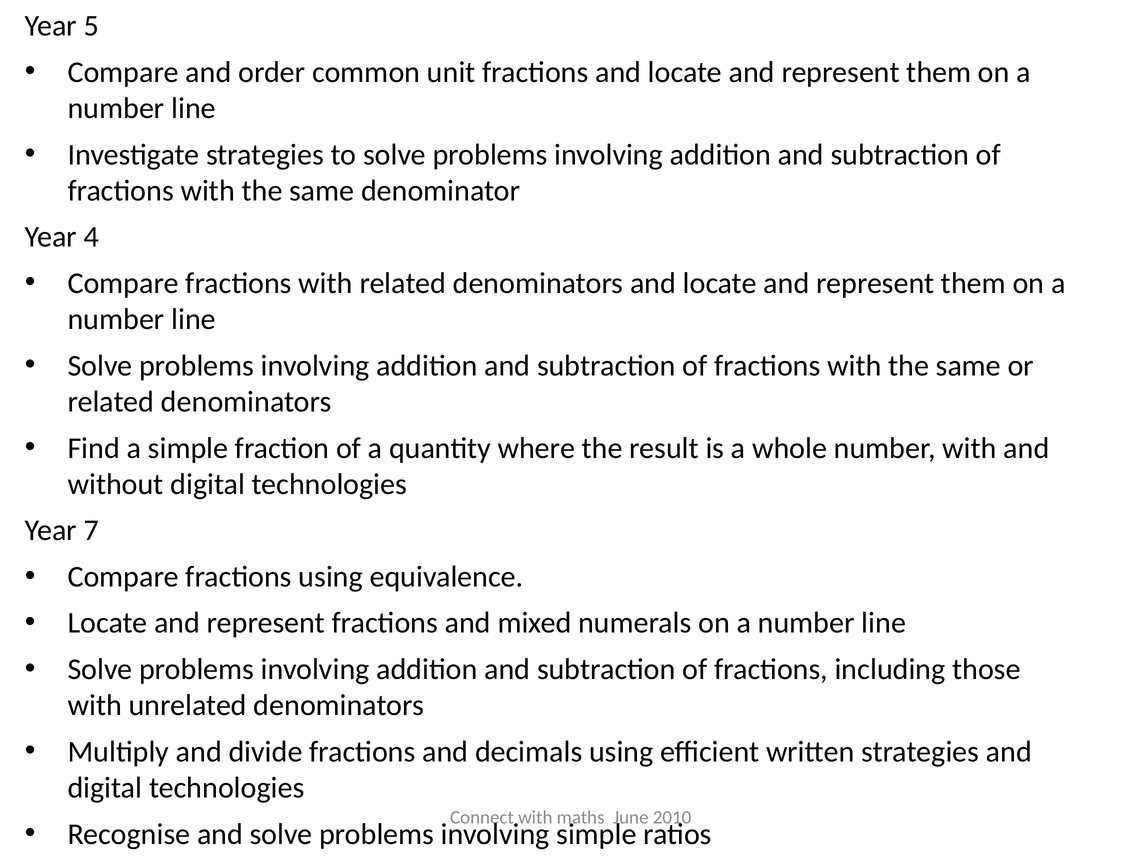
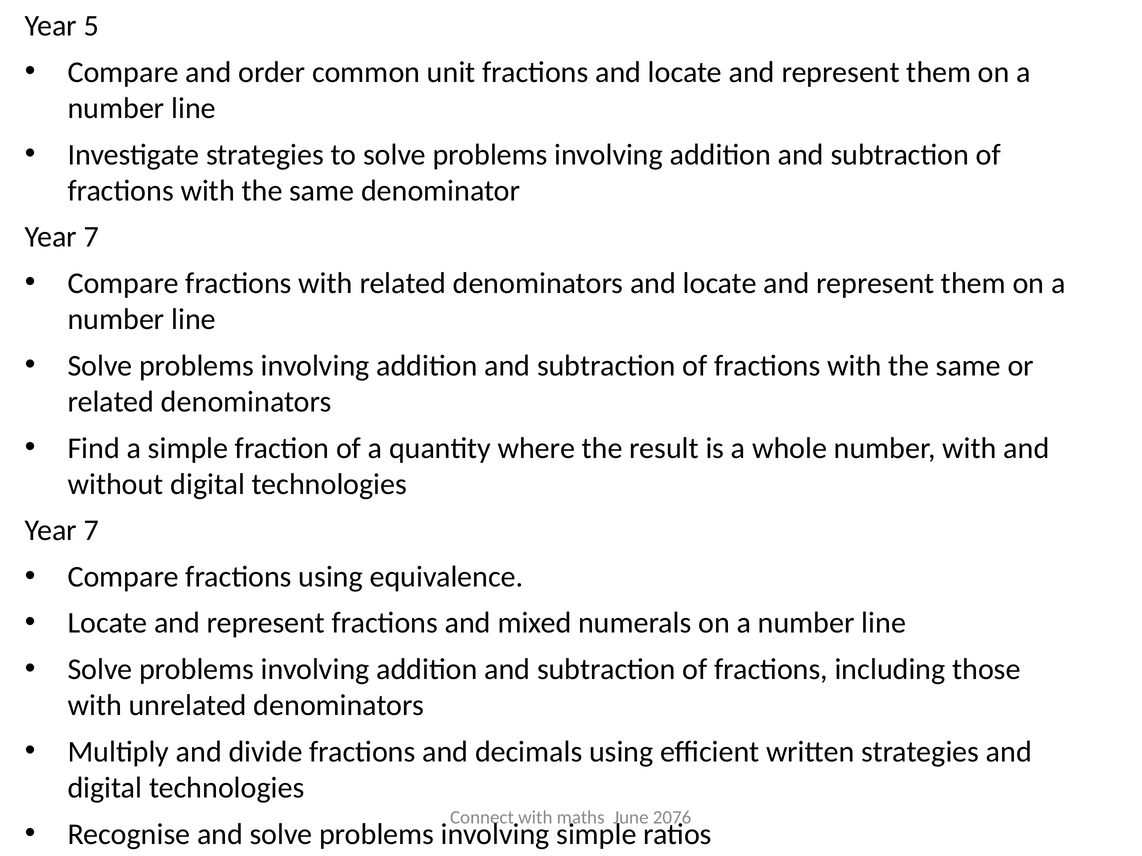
4: 4 -> 7 (91, 237)
2010: 2010 -> 2076 (672, 818)
